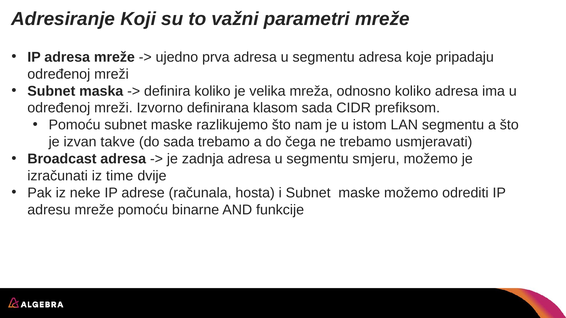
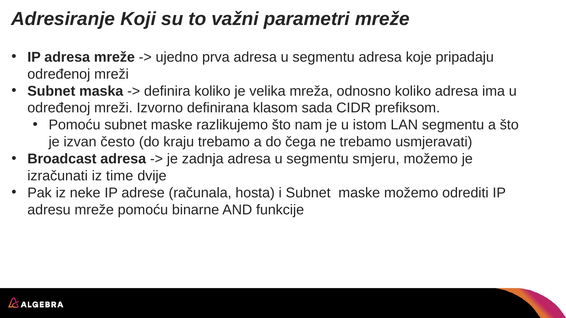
takve: takve -> često (118, 142)
do sada: sada -> kraju (179, 142)
